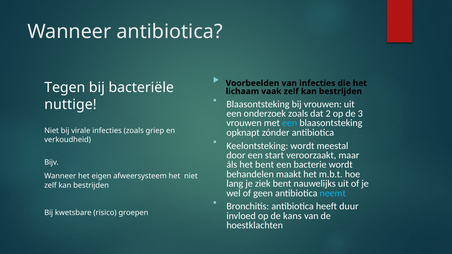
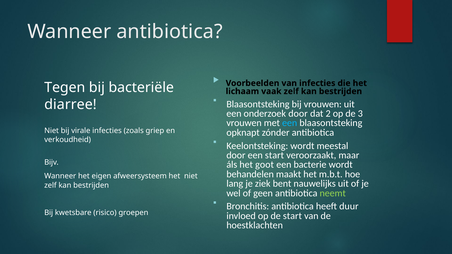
nuttige: nuttige -> diarree (70, 104)
onderzoek zoals: zoals -> door (298, 114)
het bent: bent -> goot (265, 165)
neemt colour: light blue -> light green (333, 193)
de kans: kans -> start (292, 216)
